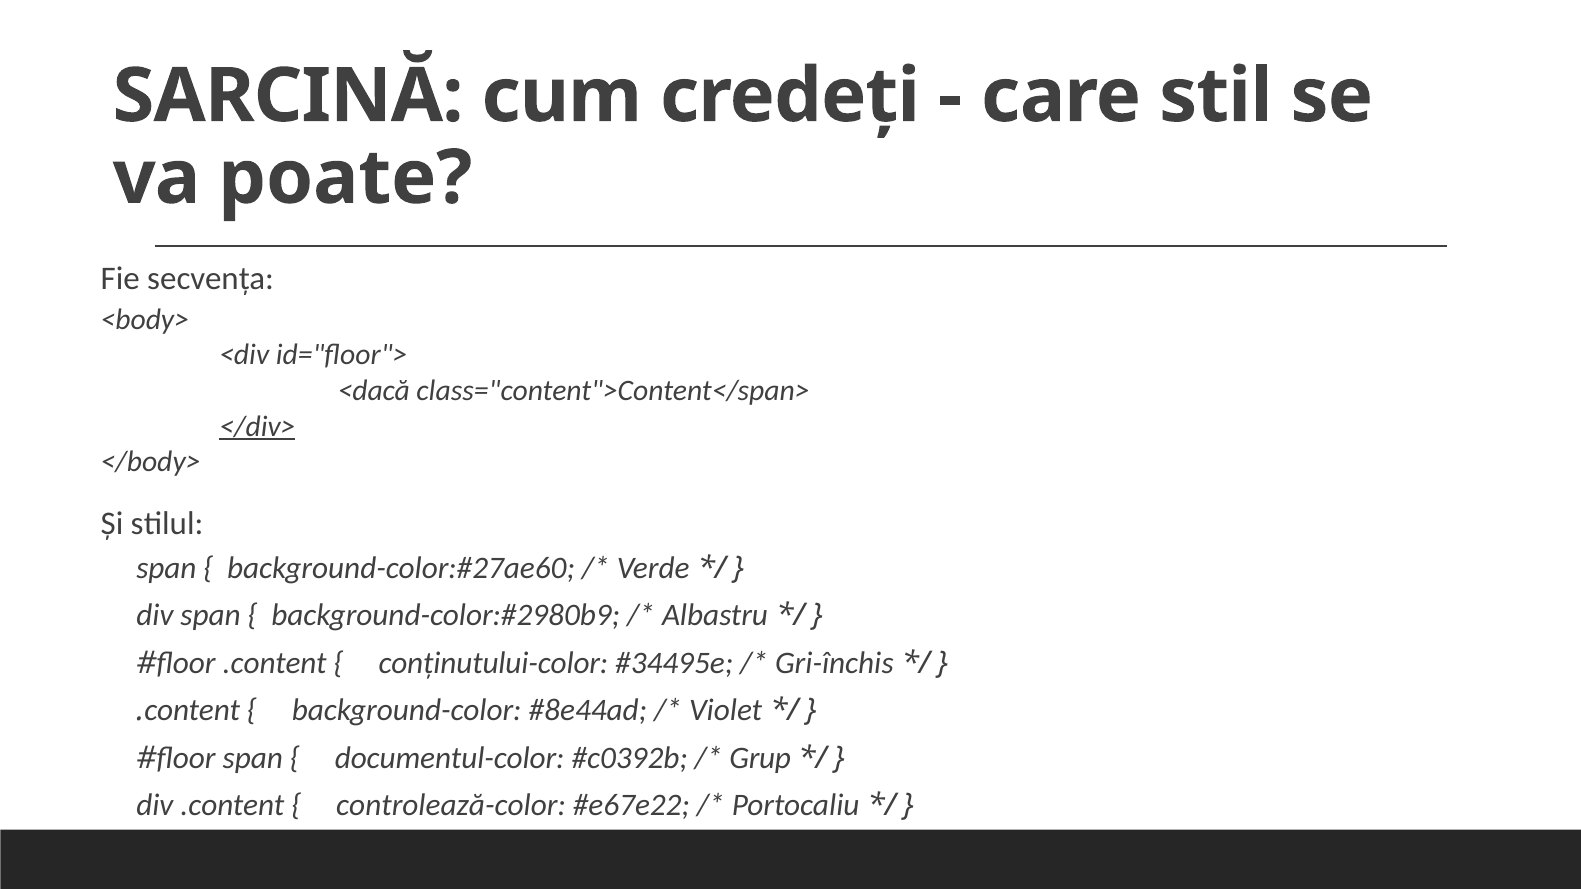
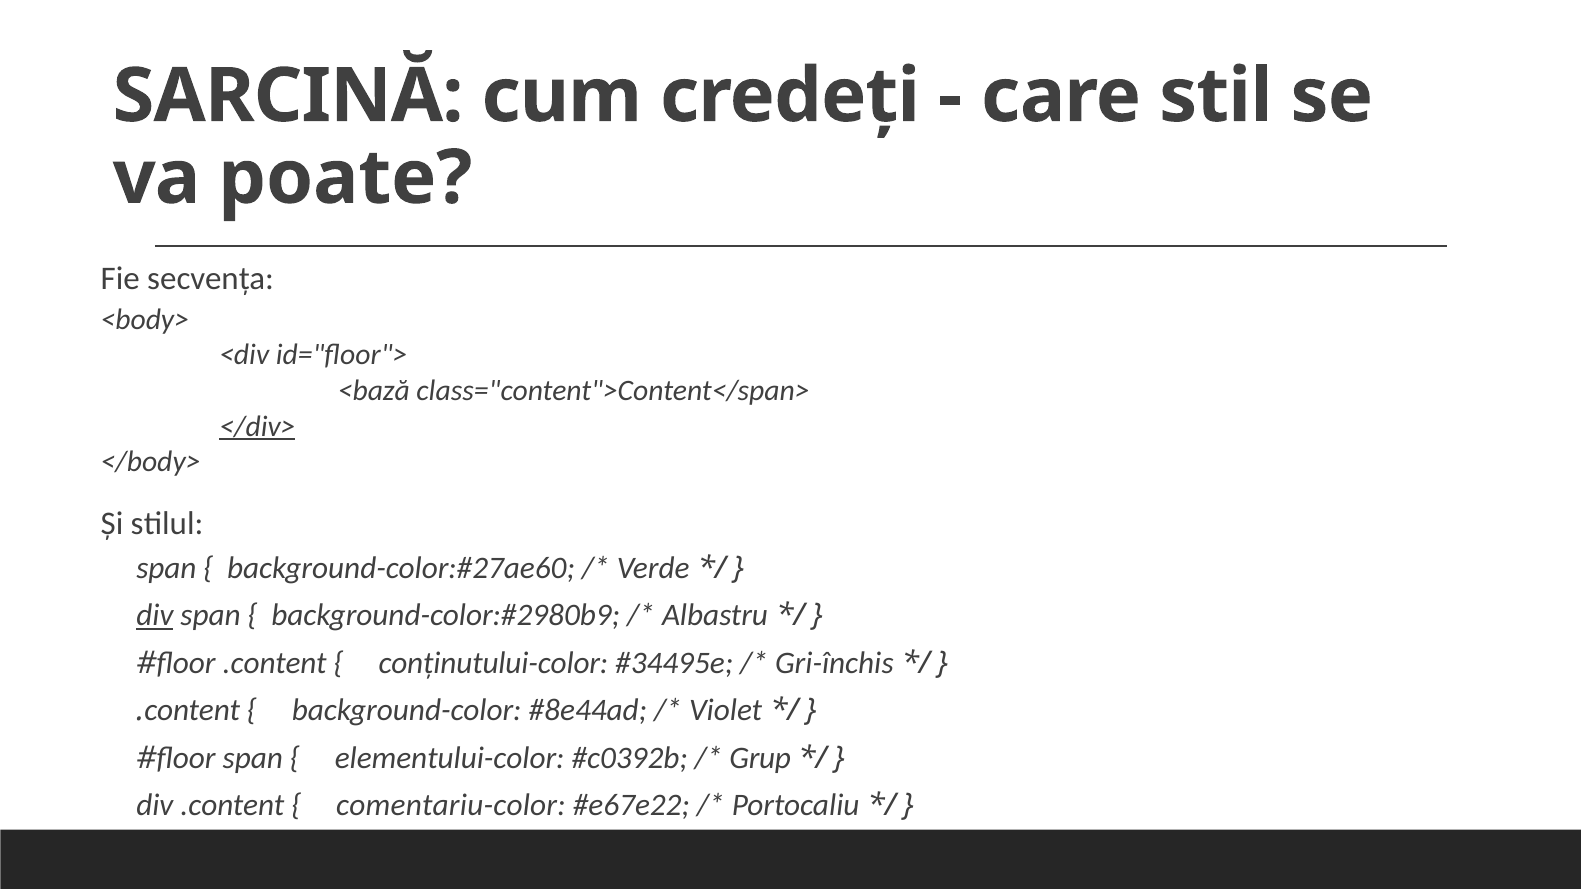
<dacă: <dacă -> <bază (374, 391)
div underline: none -> present (155, 616)
documentul-color: documentul-color -> elementului-color (450, 758)
controlează-color: controlează-color -> comentariu-color (451, 805)
